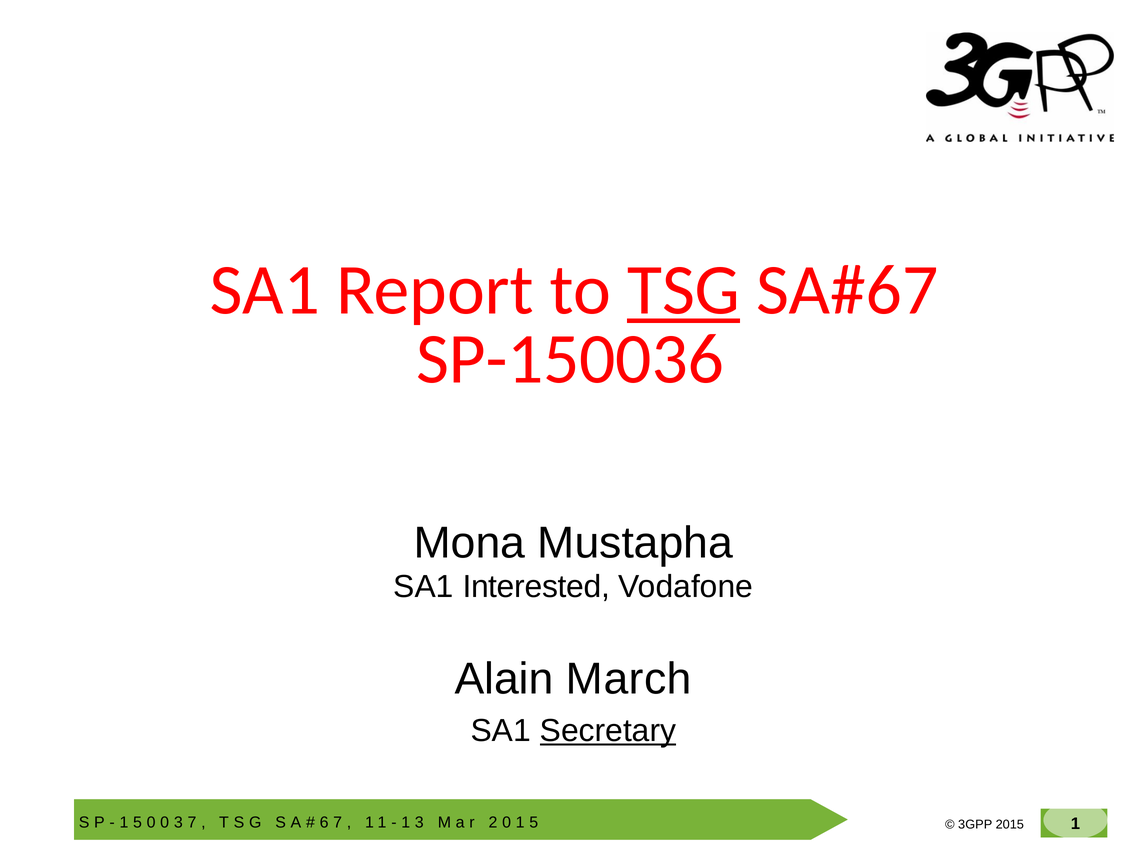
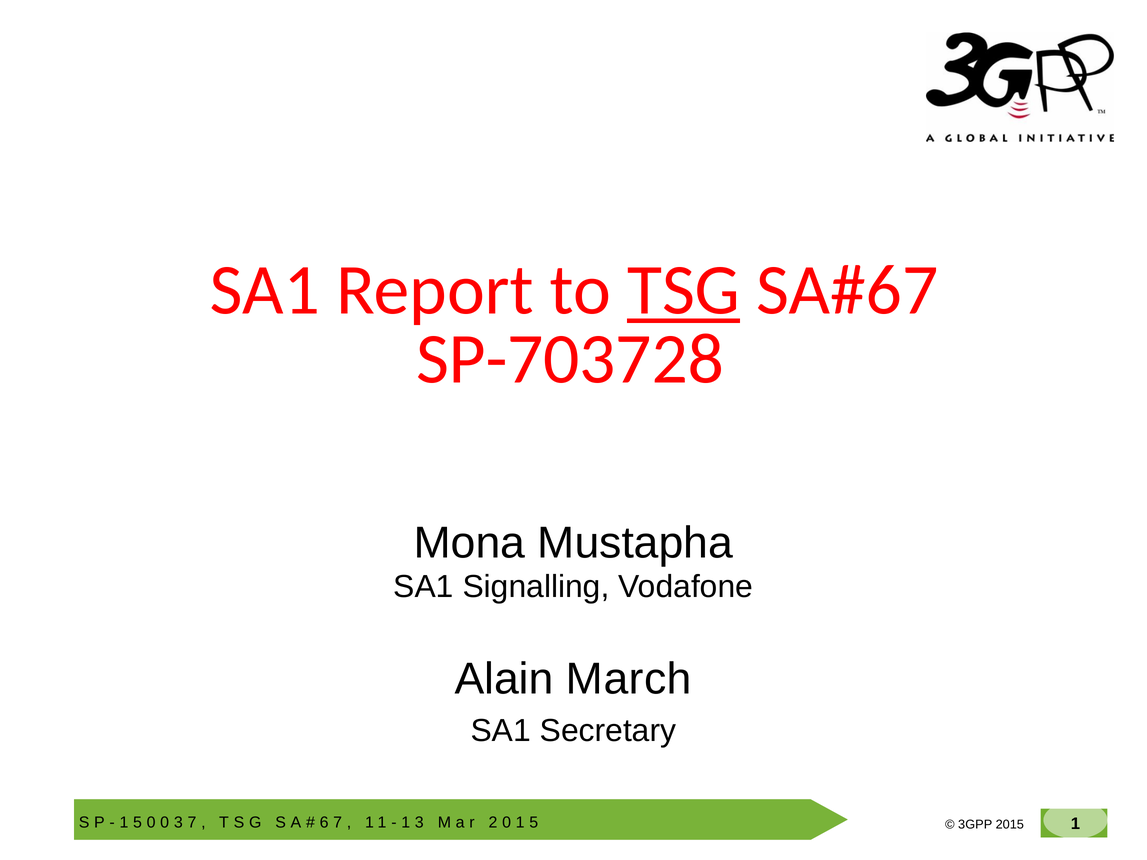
SP-150036: SP-150036 -> SP-703728 (570, 359)
Interested: Interested -> Signalling (536, 587)
Secretary underline: present -> none (608, 731)
